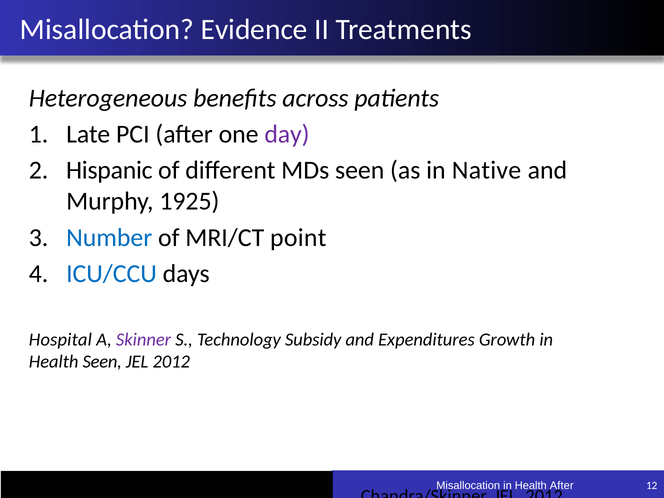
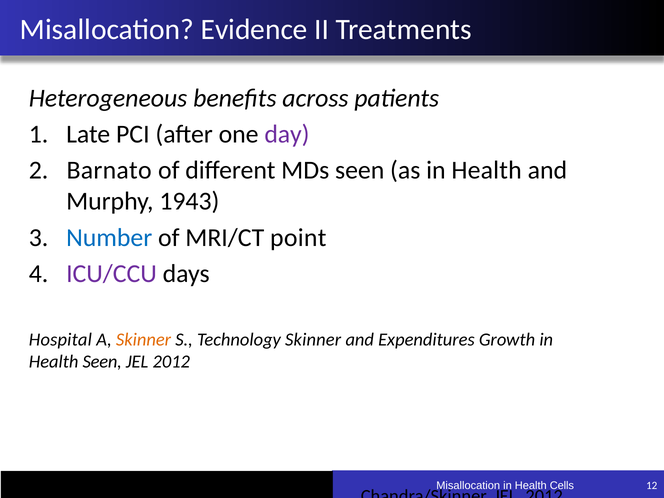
Hispanic: Hispanic -> Barnato (109, 170)
as in Native: Native -> Health (487, 170)
1925: 1925 -> 1943 (189, 201)
ICU/CCU colour: blue -> purple (111, 274)
Skinner colour: purple -> orange (143, 340)
Technology Subsidy: Subsidy -> Skinner (313, 340)
Health After: After -> Cells (562, 486)
